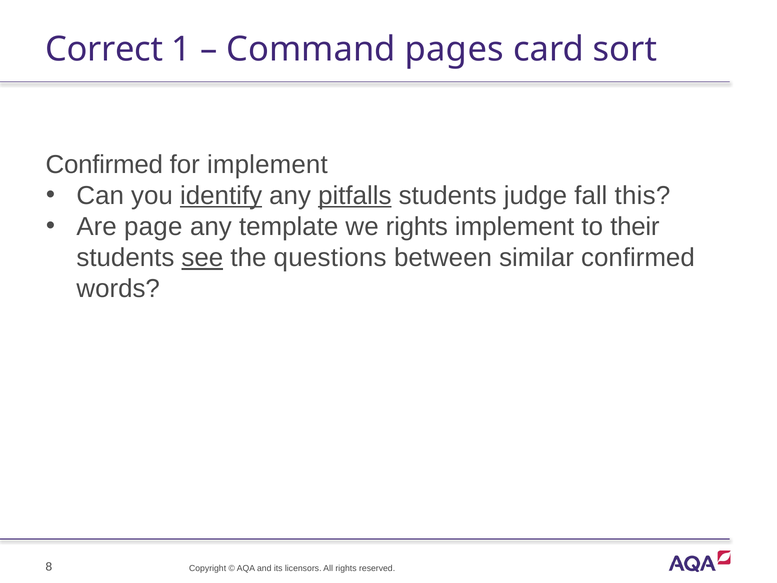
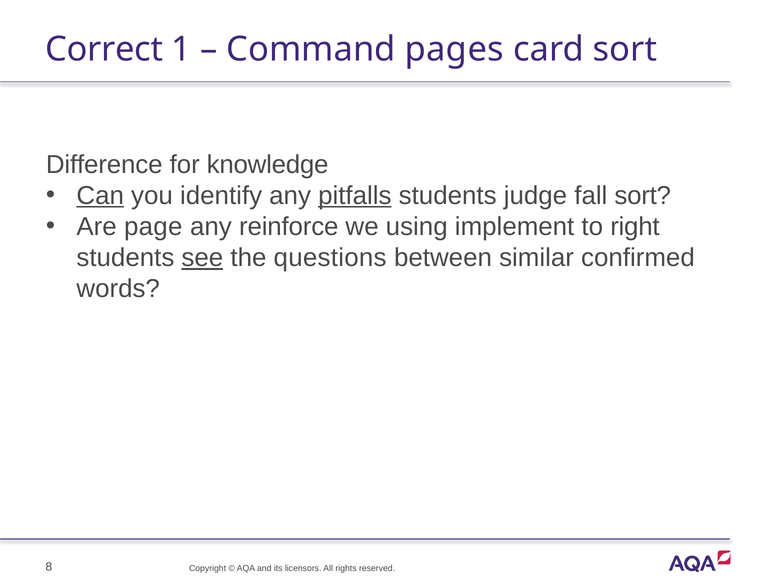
Confirmed: Confirmed -> Difference (104, 165)
for implement: implement -> knowledge (268, 165)
Can underline: none -> present (100, 196)
identify underline: present -> none (221, 196)
fall this: this -> sort (643, 196)
template: template -> reinforce (289, 227)
we rights: rights -> using (417, 227)
their: their -> right (635, 227)
